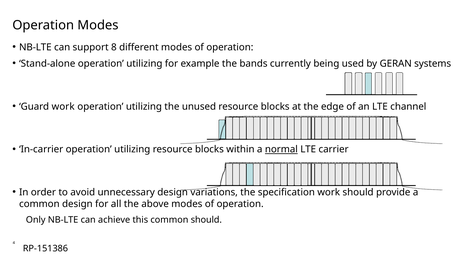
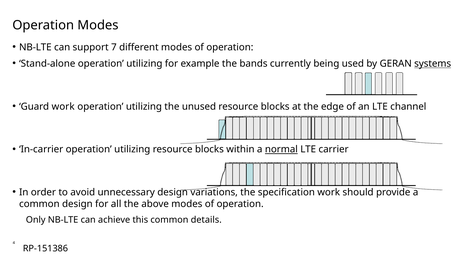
8: 8 -> 7 (114, 47)
systems underline: none -> present (433, 64)
common should: should -> details (206, 220)
